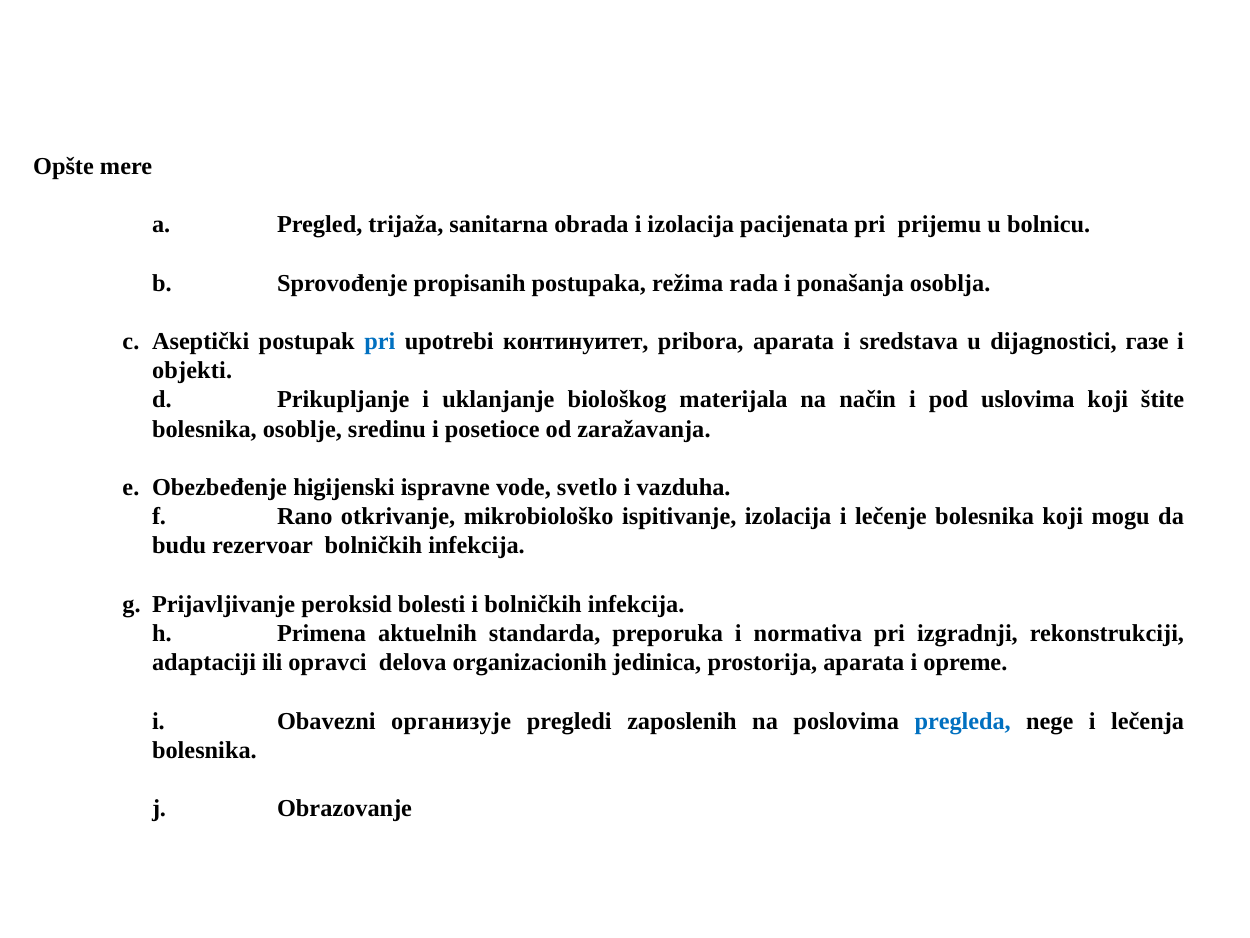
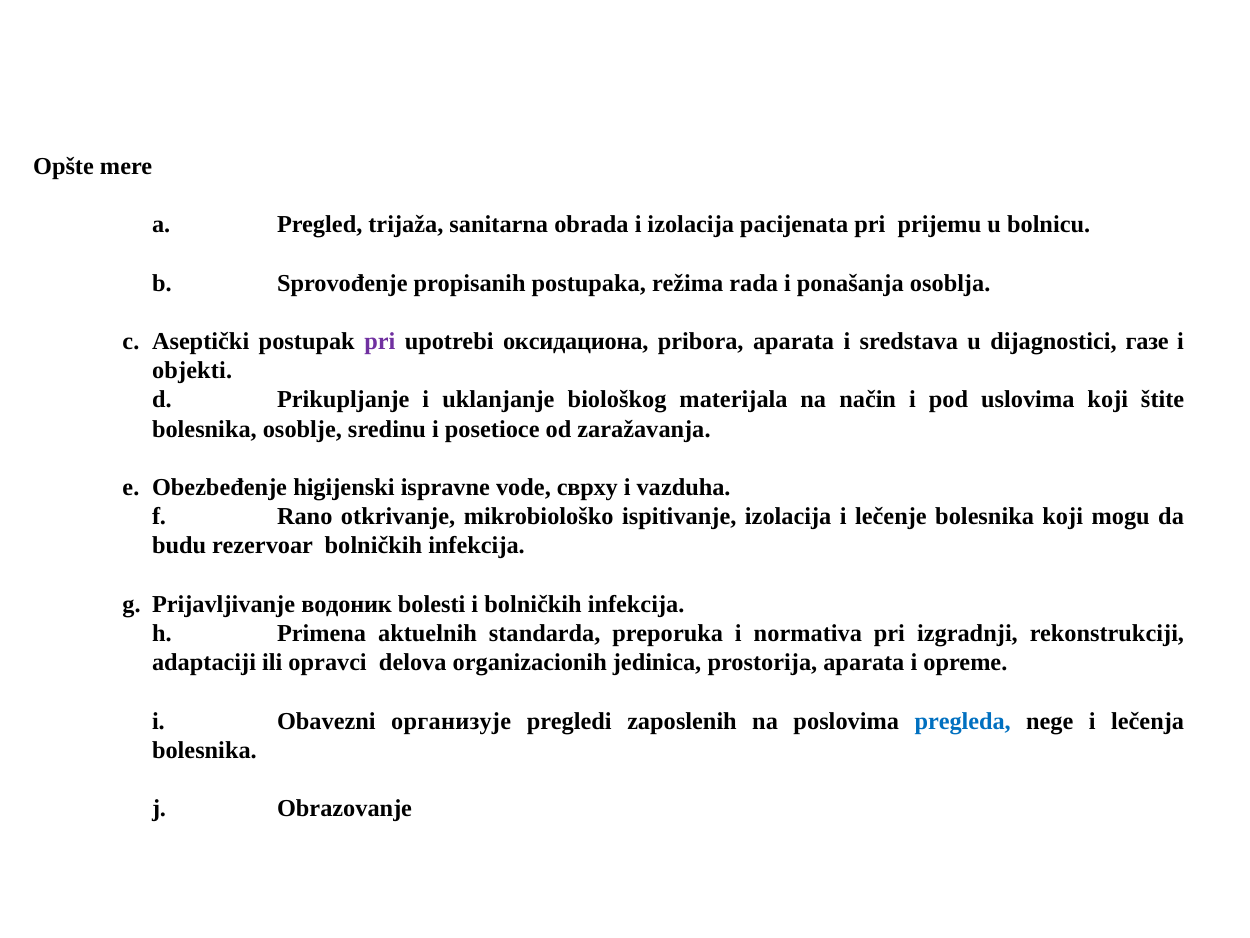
pri colour: blue -> purple (380, 341)
континуитет: континуитет -> оксидациона (576, 341)
svetlo: svetlo -> сврху (587, 487)
peroksid: peroksid -> водоник (347, 604)
